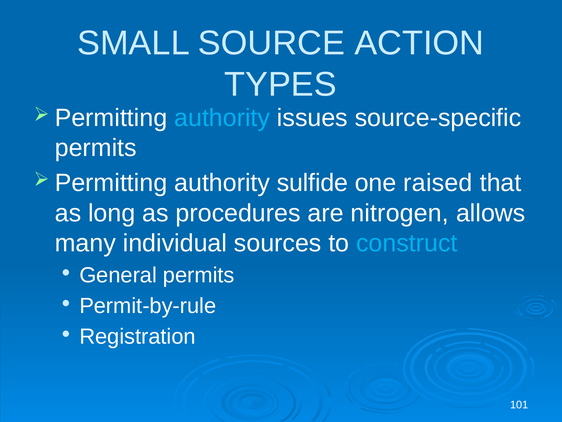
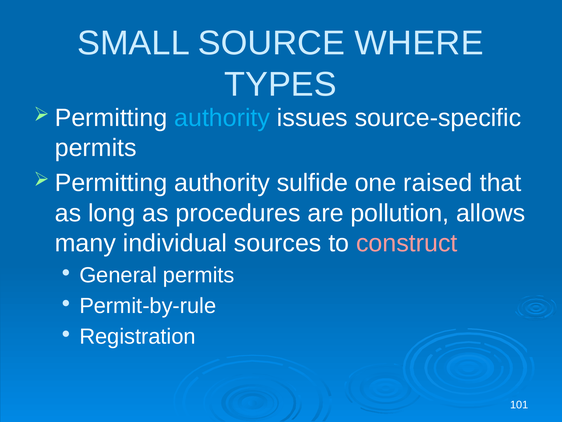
ACTION: ACTION -> WHERE (419, 43)
nitrogen: nitrogen -> pollution (400, 213)
construct colour: light blue -> pink (407, 243)
